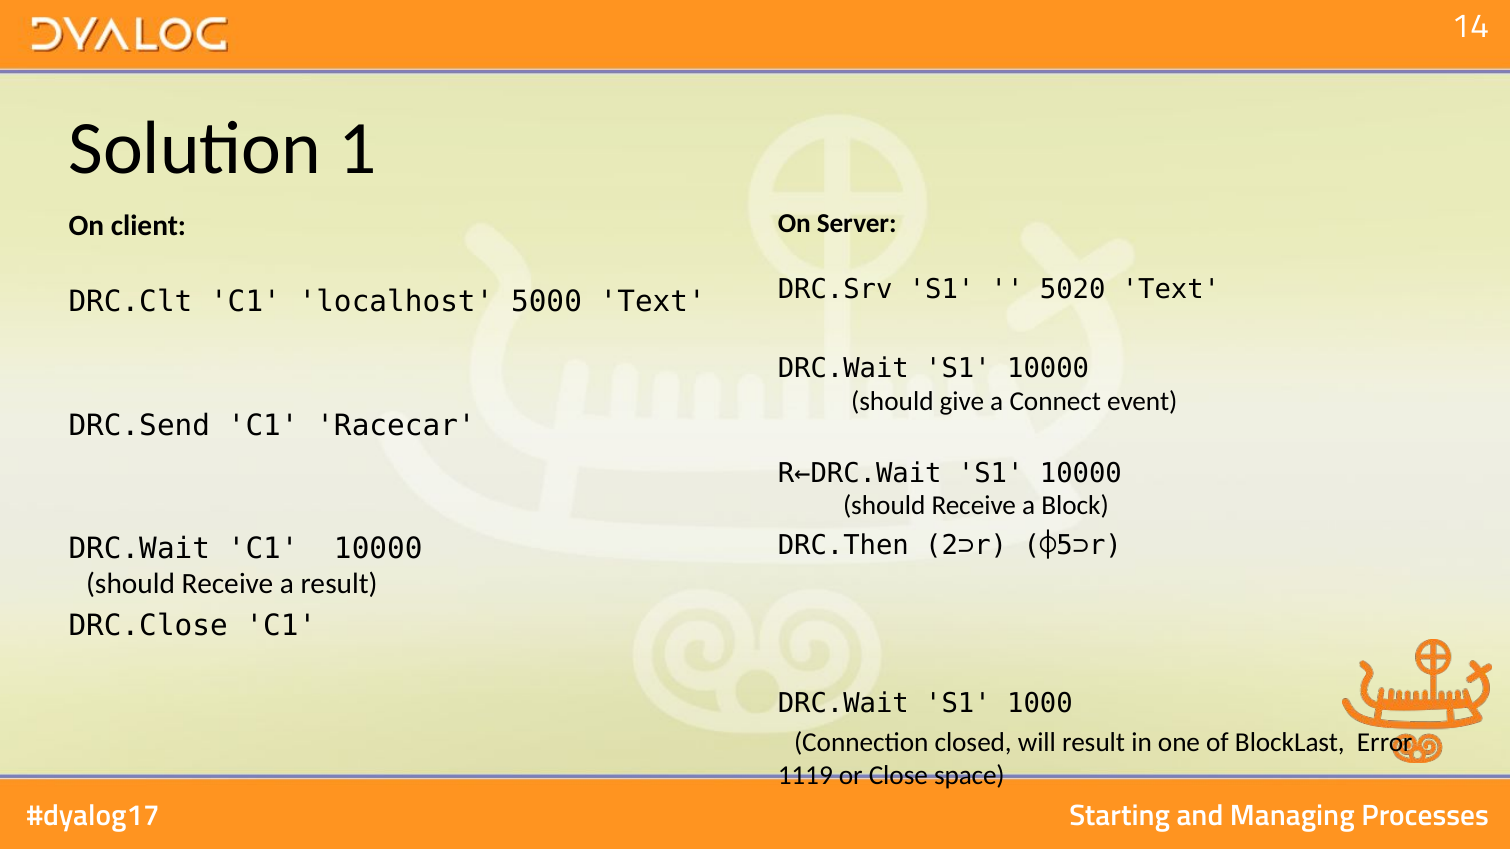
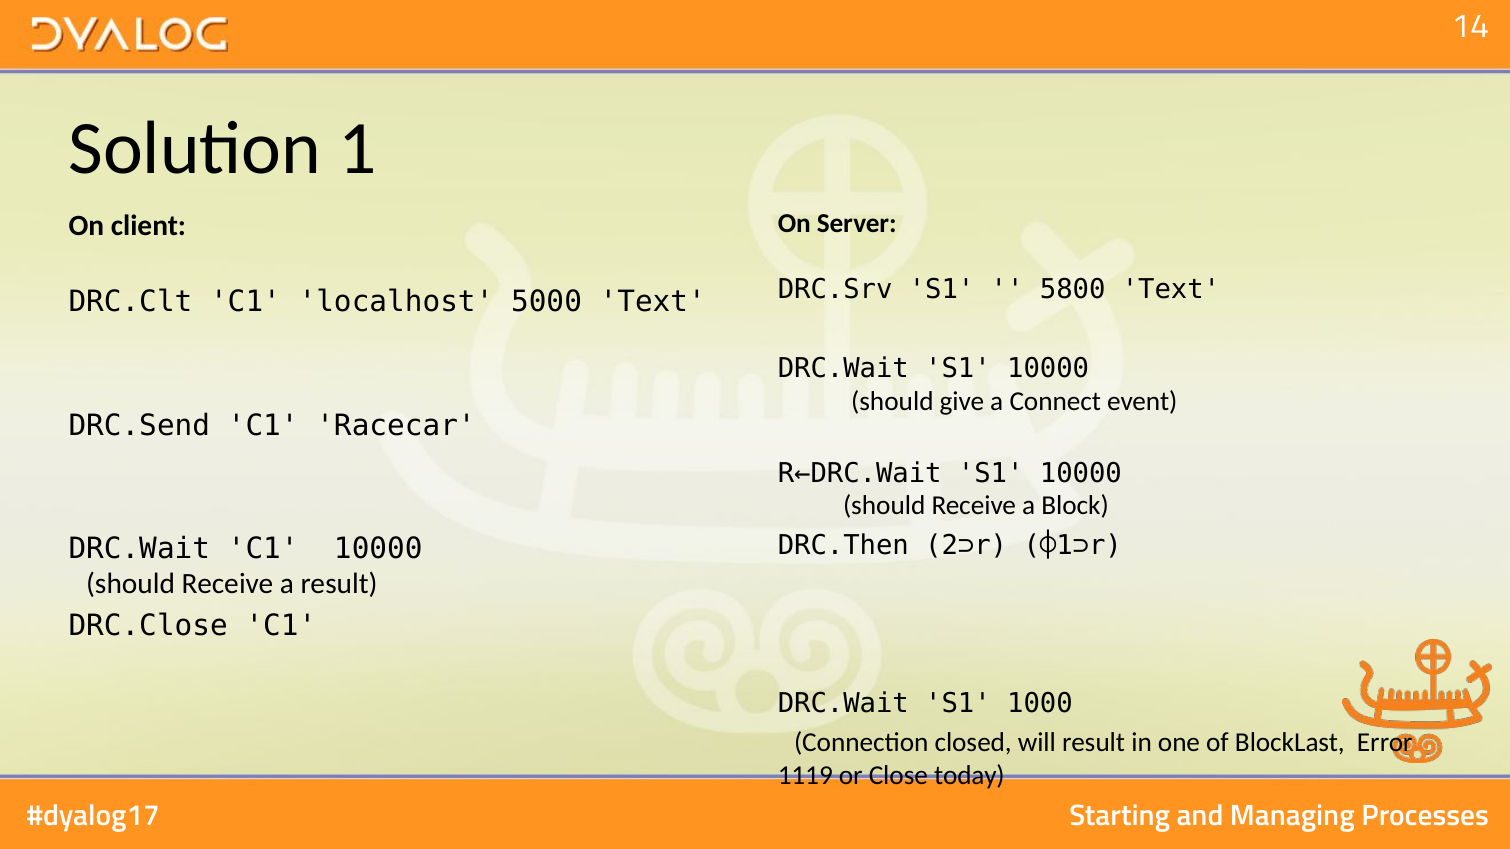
5020: 5020 -> 5800 (1073, 290)
⌽5⊃r: ⌽5⊃r -> ⌽1⊃r (1073, 546)
space: space -> today (969, 776)
